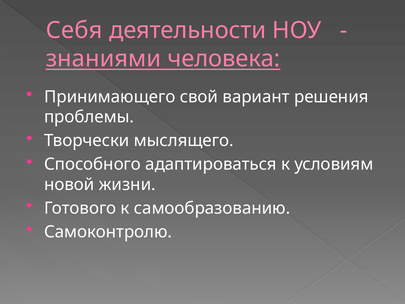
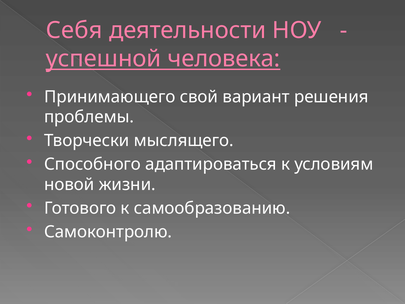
знаниями: знаниями -> успешной (103, 59)
